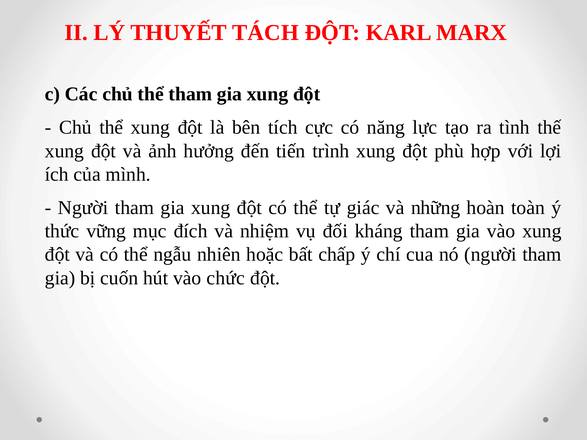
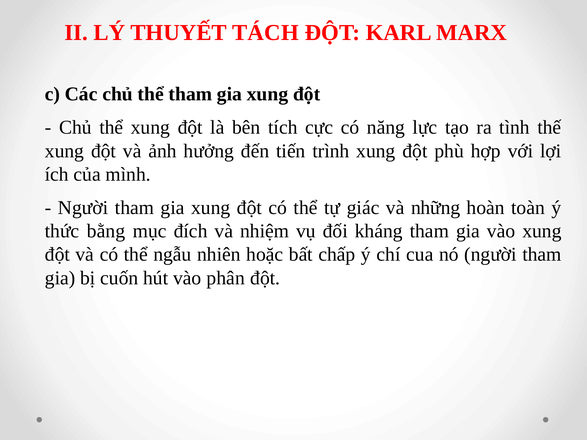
vững: vững -> bằng (106, 231)
chức: chức -> phân (226, 278)
